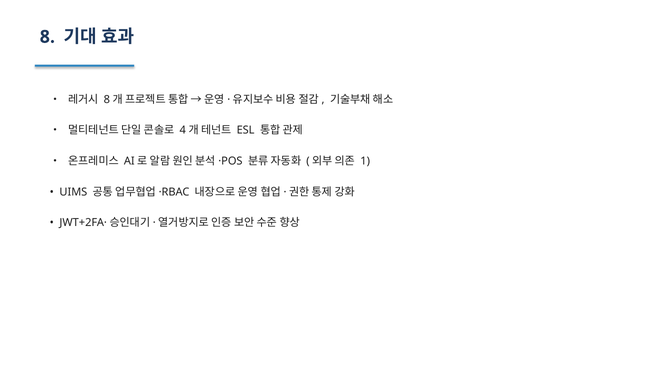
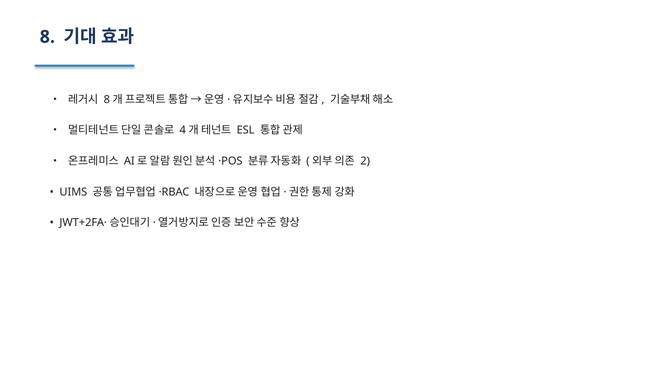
1: 1 -> 2 (365, 161)
